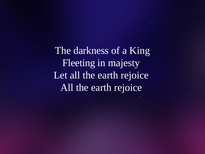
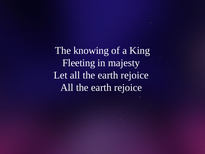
darkness: darkness -> knowing (91, 50)
